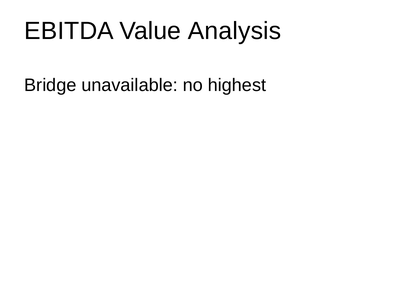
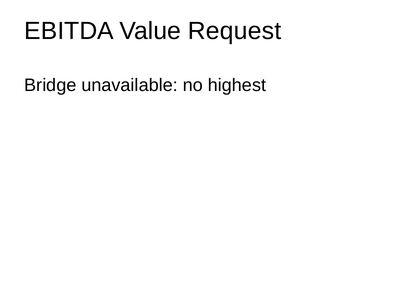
Analysis: Analysis -> Request (235, 31)
